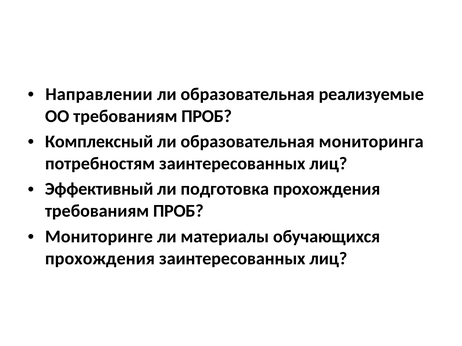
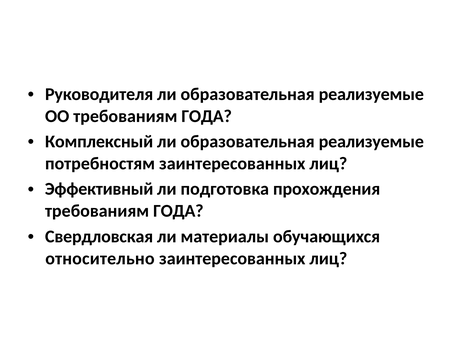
Направлении: Направлении -> Руководителя (99, 94)
ОО требованиям ПРОБ: ПРОБ -> ГОДА (207, 116)
мониторинга: мониторинга -> реализуемые (371, 142)
ПРОБ: ПРОБ -> ГОДА (178, 211)
Мониторинге: Мониторинге -> Свердловская (99, 237)
прохождения: прохождения -> относительно (100, 259)
